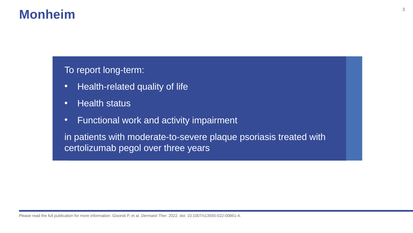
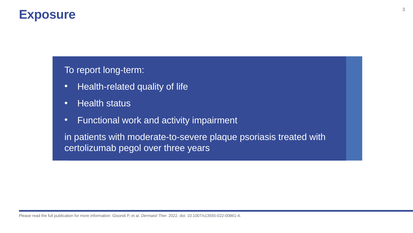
Monheim: Monheim -> Exposure (47, 15)
